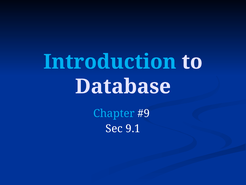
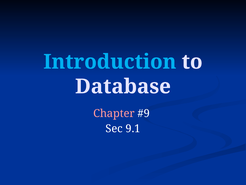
Chapter colour: light blue -> pink (114, 113)
